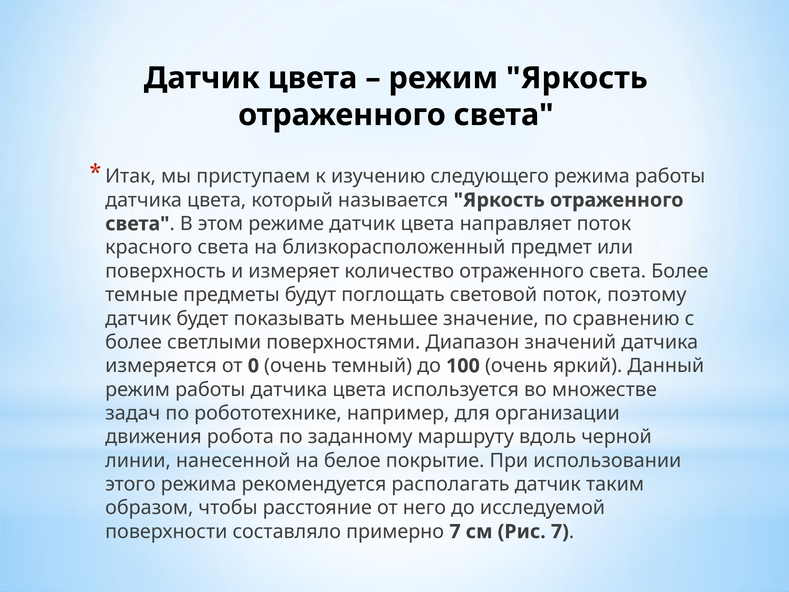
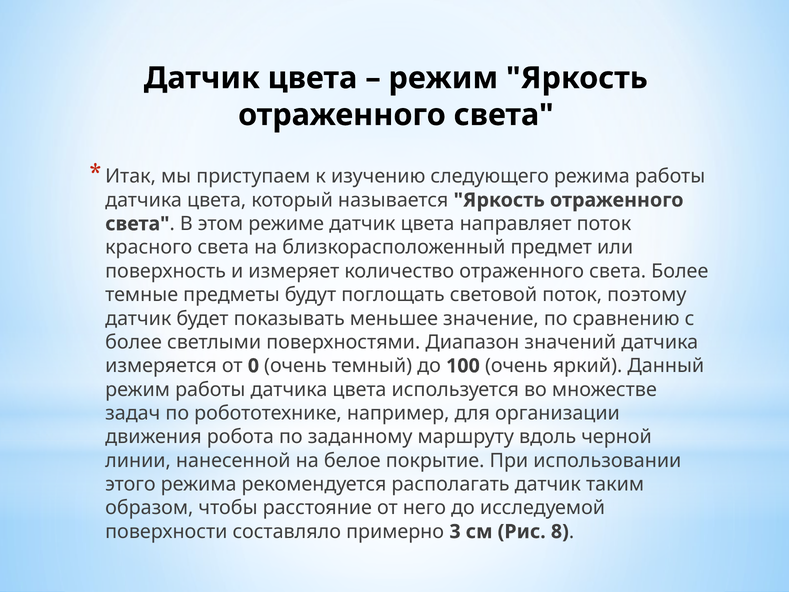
примерно 7: 7 -> 3 (455, 531)
Рис 7: 7 -> 8 (560, 531)
